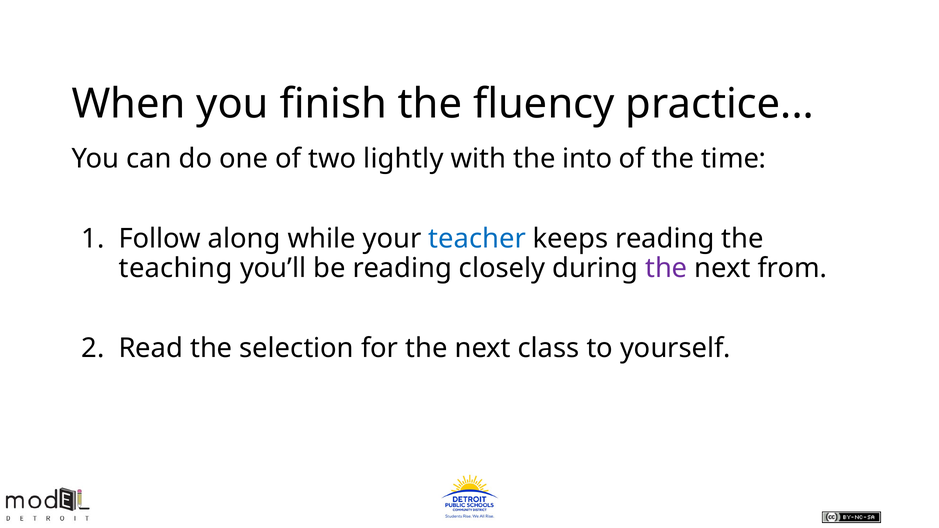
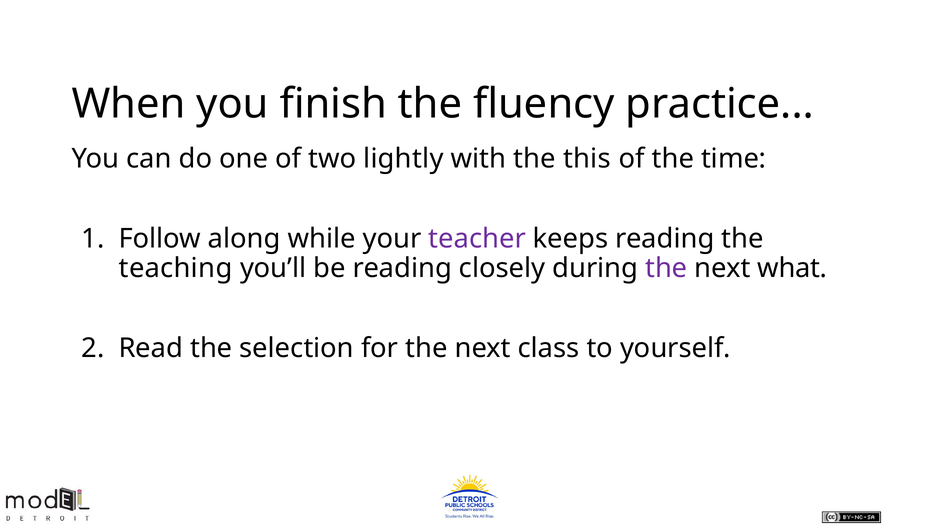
into: into -> this (587, 159)
teacher colour: blue -> purple (477, 239)
from: from -> what (792, 268)
